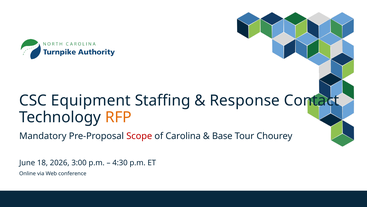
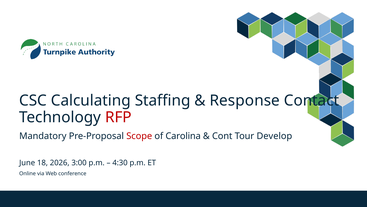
Equipment: Equipment -> Calculating (91, 100)
RFP colour: orange -> red (118, 117)
Base: Base -> Cont (222, 136)
Chourey: Chourey -> Develop (274, 136)
